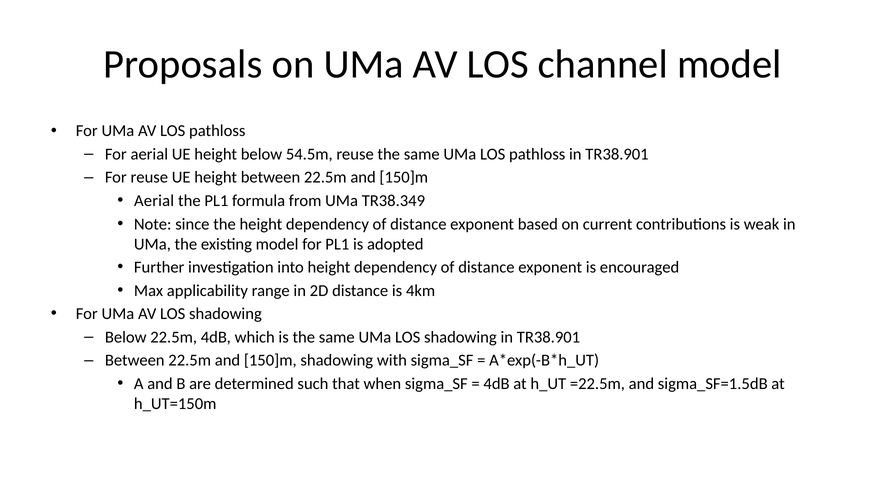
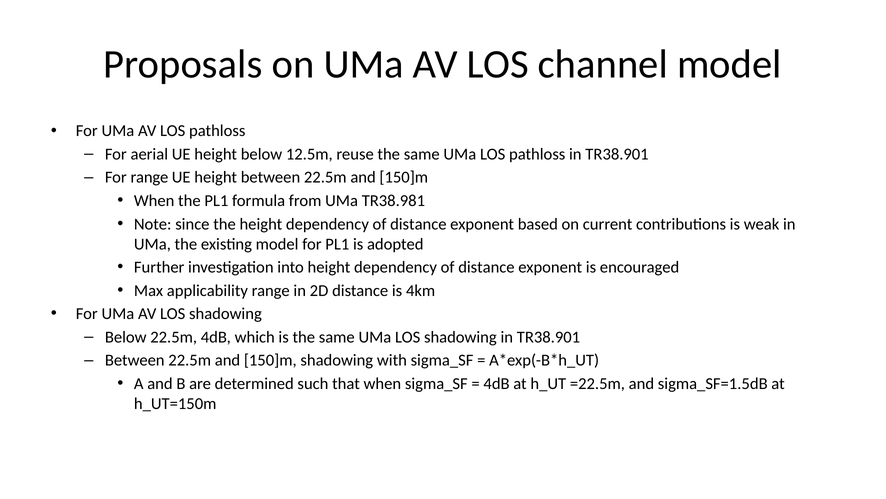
54.5m: 54.5m -> 12.5m (309, 154)
For reuse: reuse -> range (149, 177)
Aerial: Aerial -> When (154, 201)
TR38.349: TR38.349 -> TR38.981 (393, 201)
